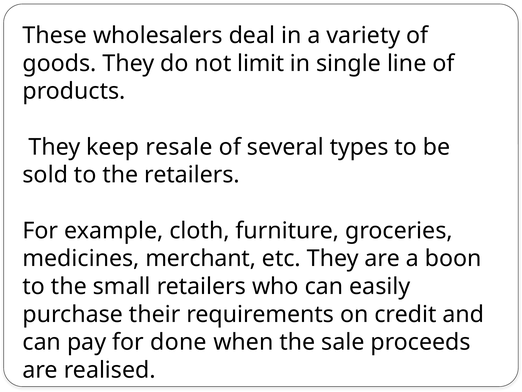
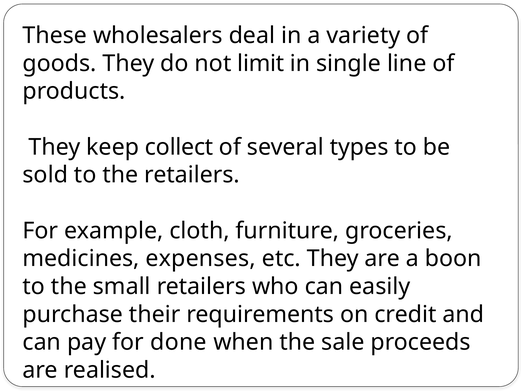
resale: resale -> collect (179, 147)
merchant: merchant -> expenses (201, 258)
